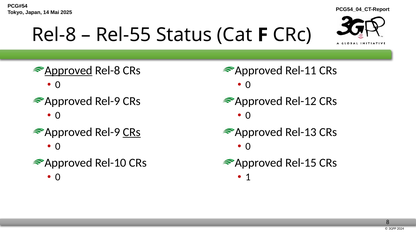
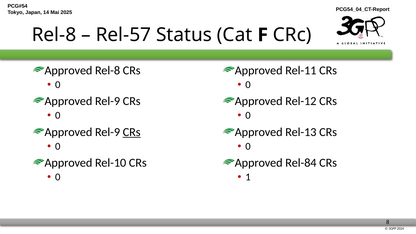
Rel-55: Rel-55 -> Rel-57 (123, 35)
Approved underline: present -> none (68, 70)
Rel-15: Rel-15 -> Rel-84 (301, 163)
